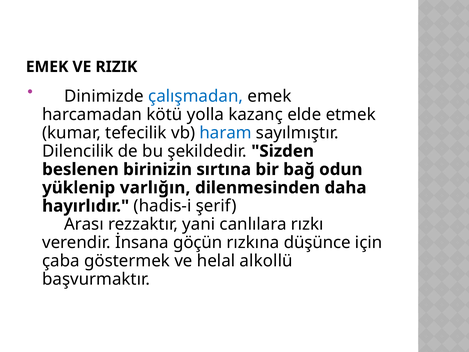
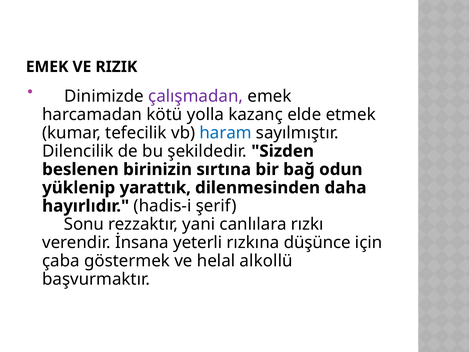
çalışmadan colour: blue -> purple (196, 96)
varlığın: varlığın -> yarattık (155, 188)
Arası: Arası -> Sonu (84, 224)
göçün: göçün -> yeterli (198, 242)
